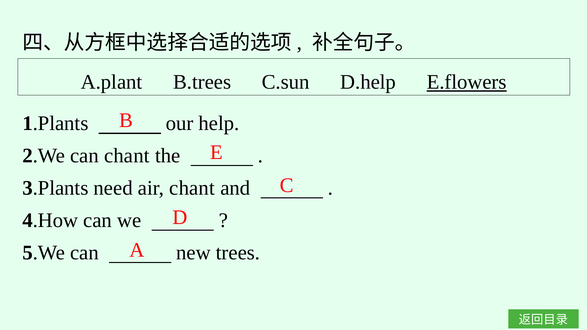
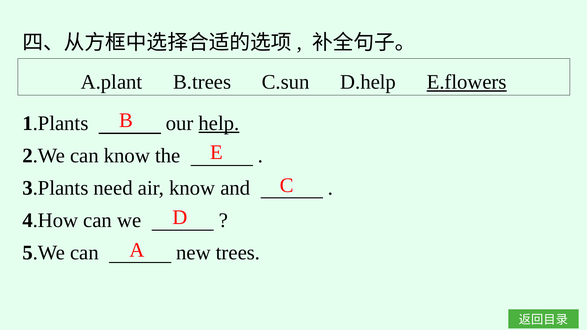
help underline: none -> present (219, 123)
can chant: chant -> know (127, 156)
air chant: chant -> know (192, 188)
